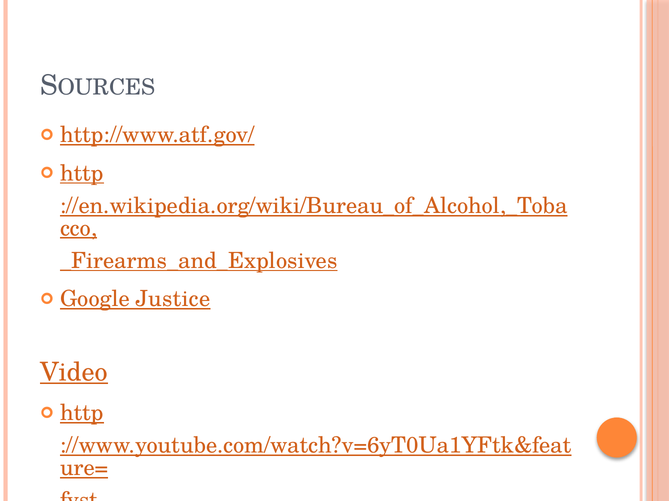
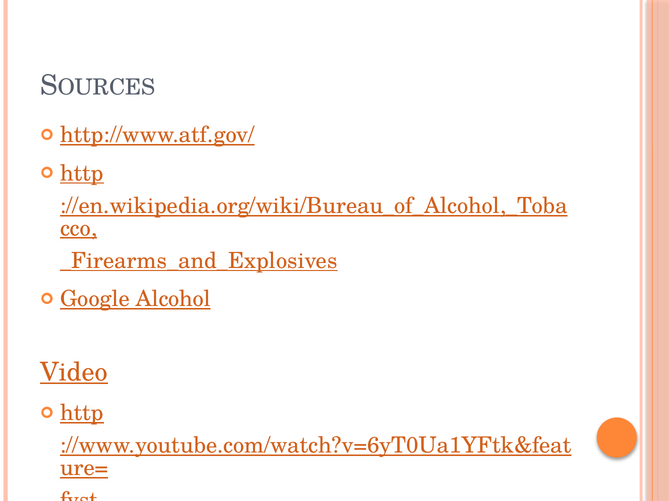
Justice: Justice -> Alcohol (173, 299)
